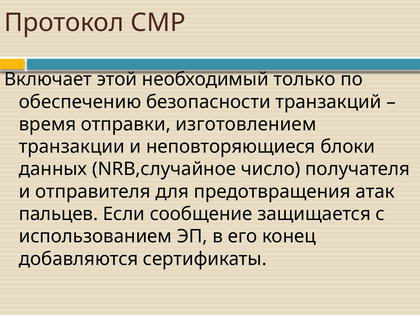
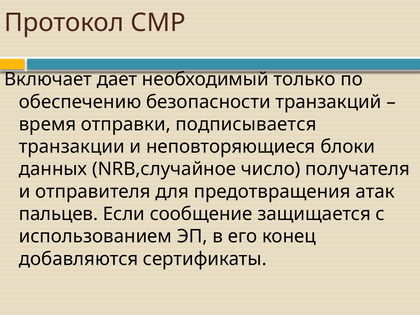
этой: этой -> дает (117, 79)
изготовлением: изготовлением -> подписывается (246, 124)
